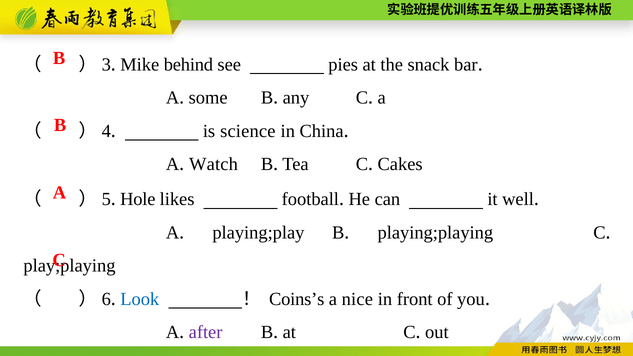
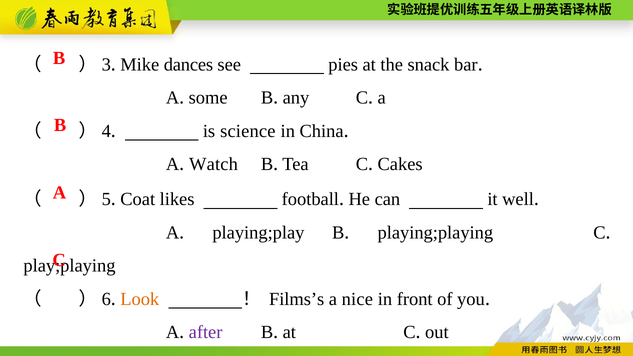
behind: behind -> dances (188, 65)
Hole: Hole -> Coat (138, 199)
Look colour: blue -> orange (140, 299)
Coins’s: Coins’s -> Films’s (297, 299)
